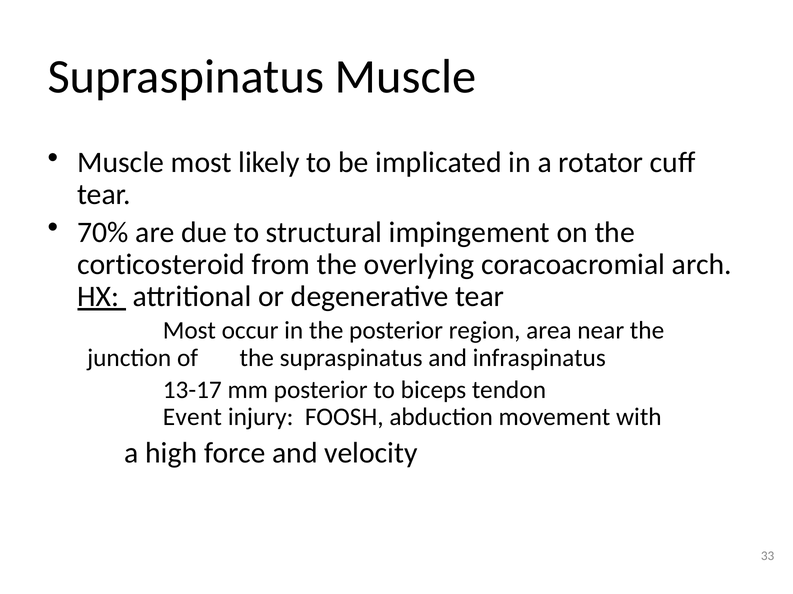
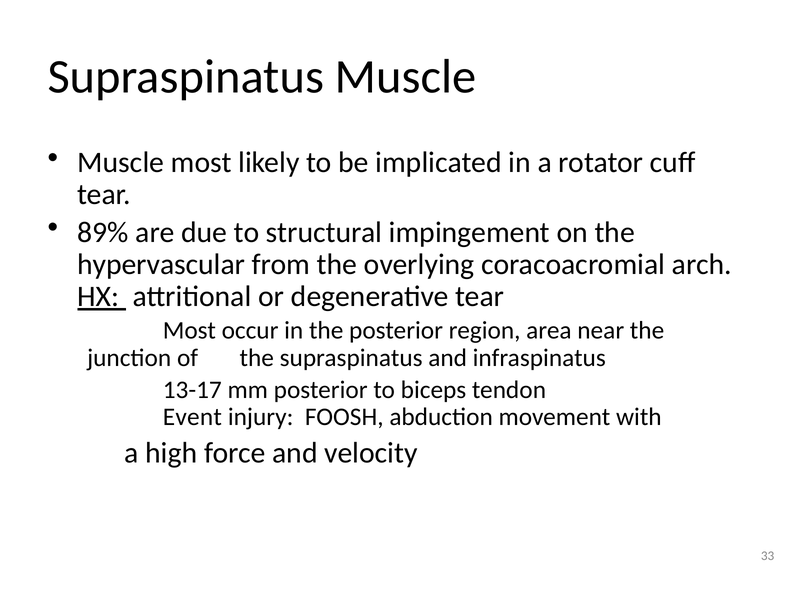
70%: 70% -> 89% (103, 233)
corticosteroid: corticosteroid -> hypervascular (161, 265)
